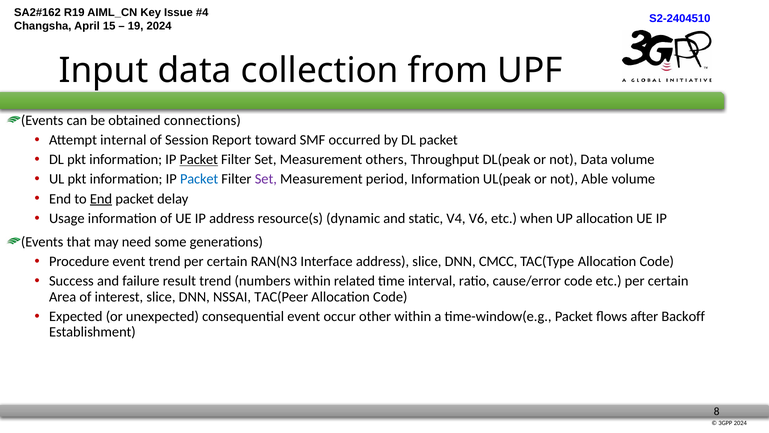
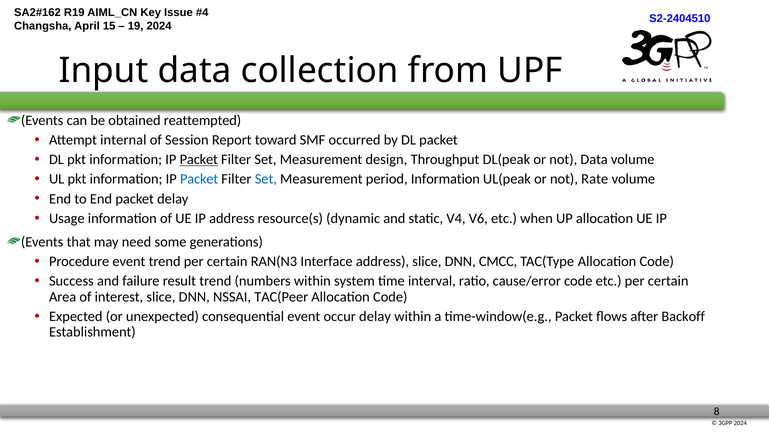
connections: connections -> reattempted (203, 120)
others: others -> design (386, 159)
Set colour: purple -> blue (266, 179)
Able: Able -> Rate (595, 179)
End underline: present -> none (101, 199)
related: related -> system (354, 281)
occur other: other -> delay (375, 316)
